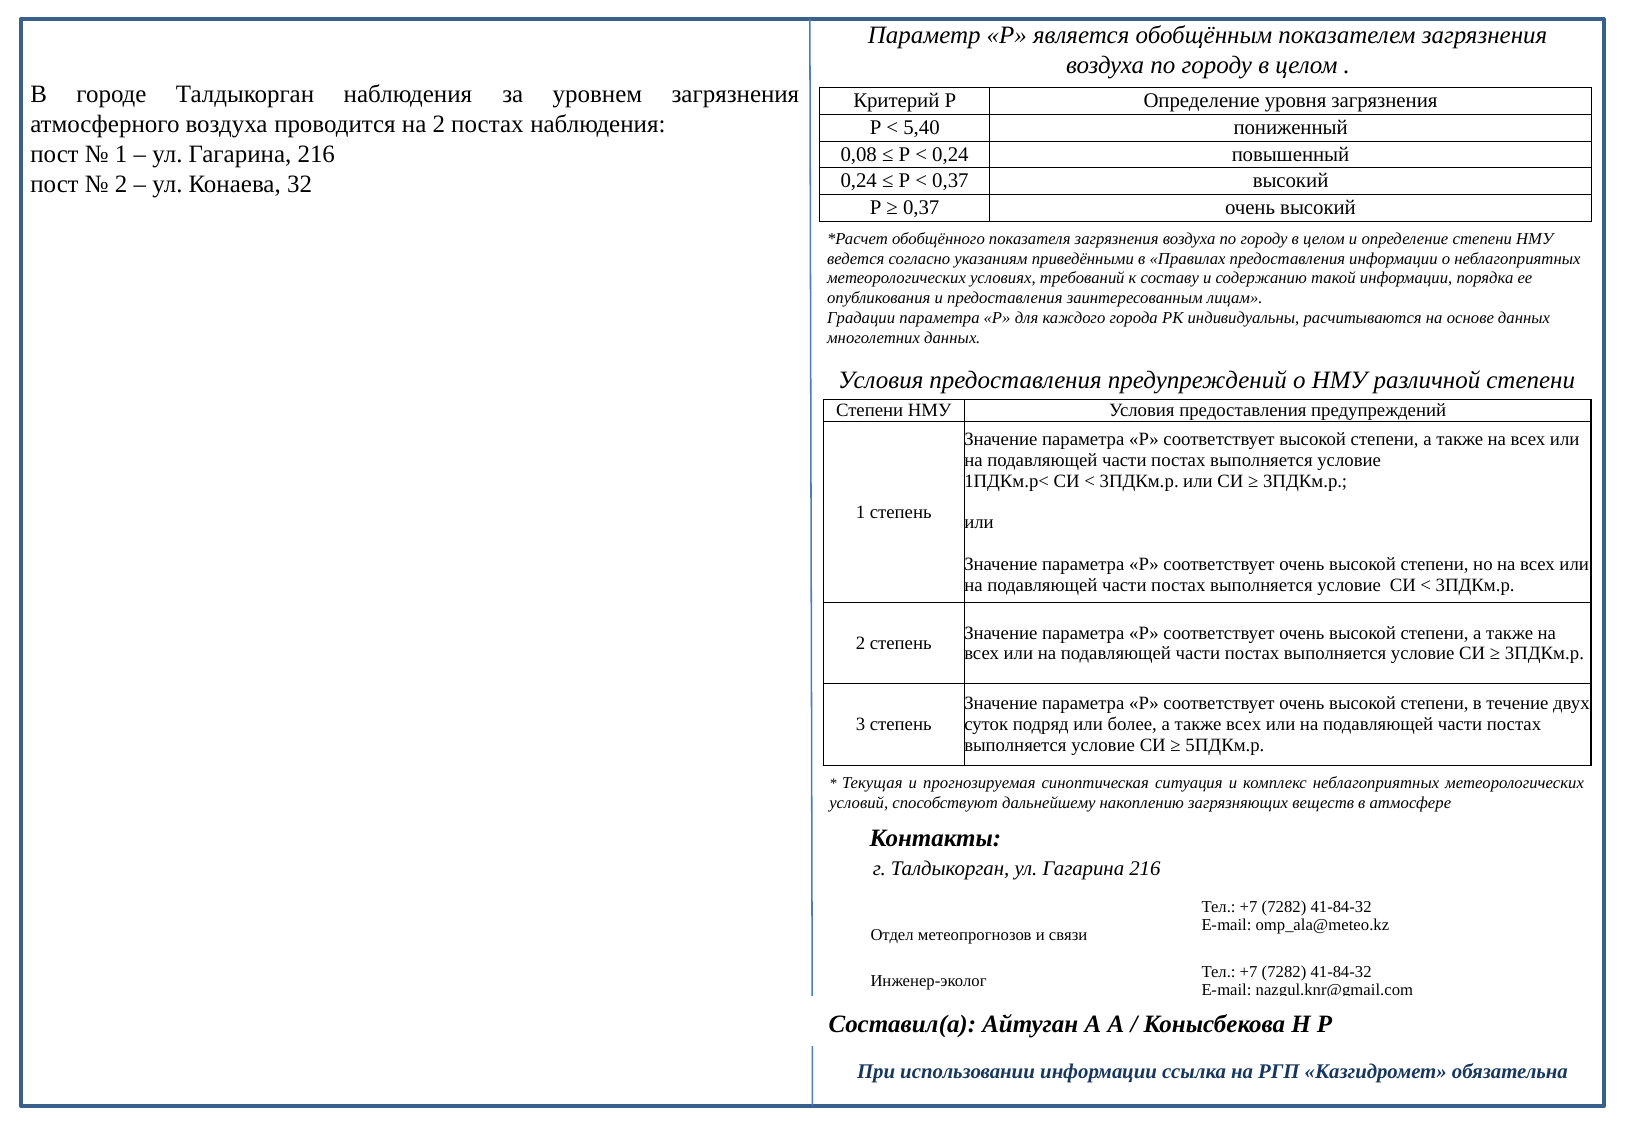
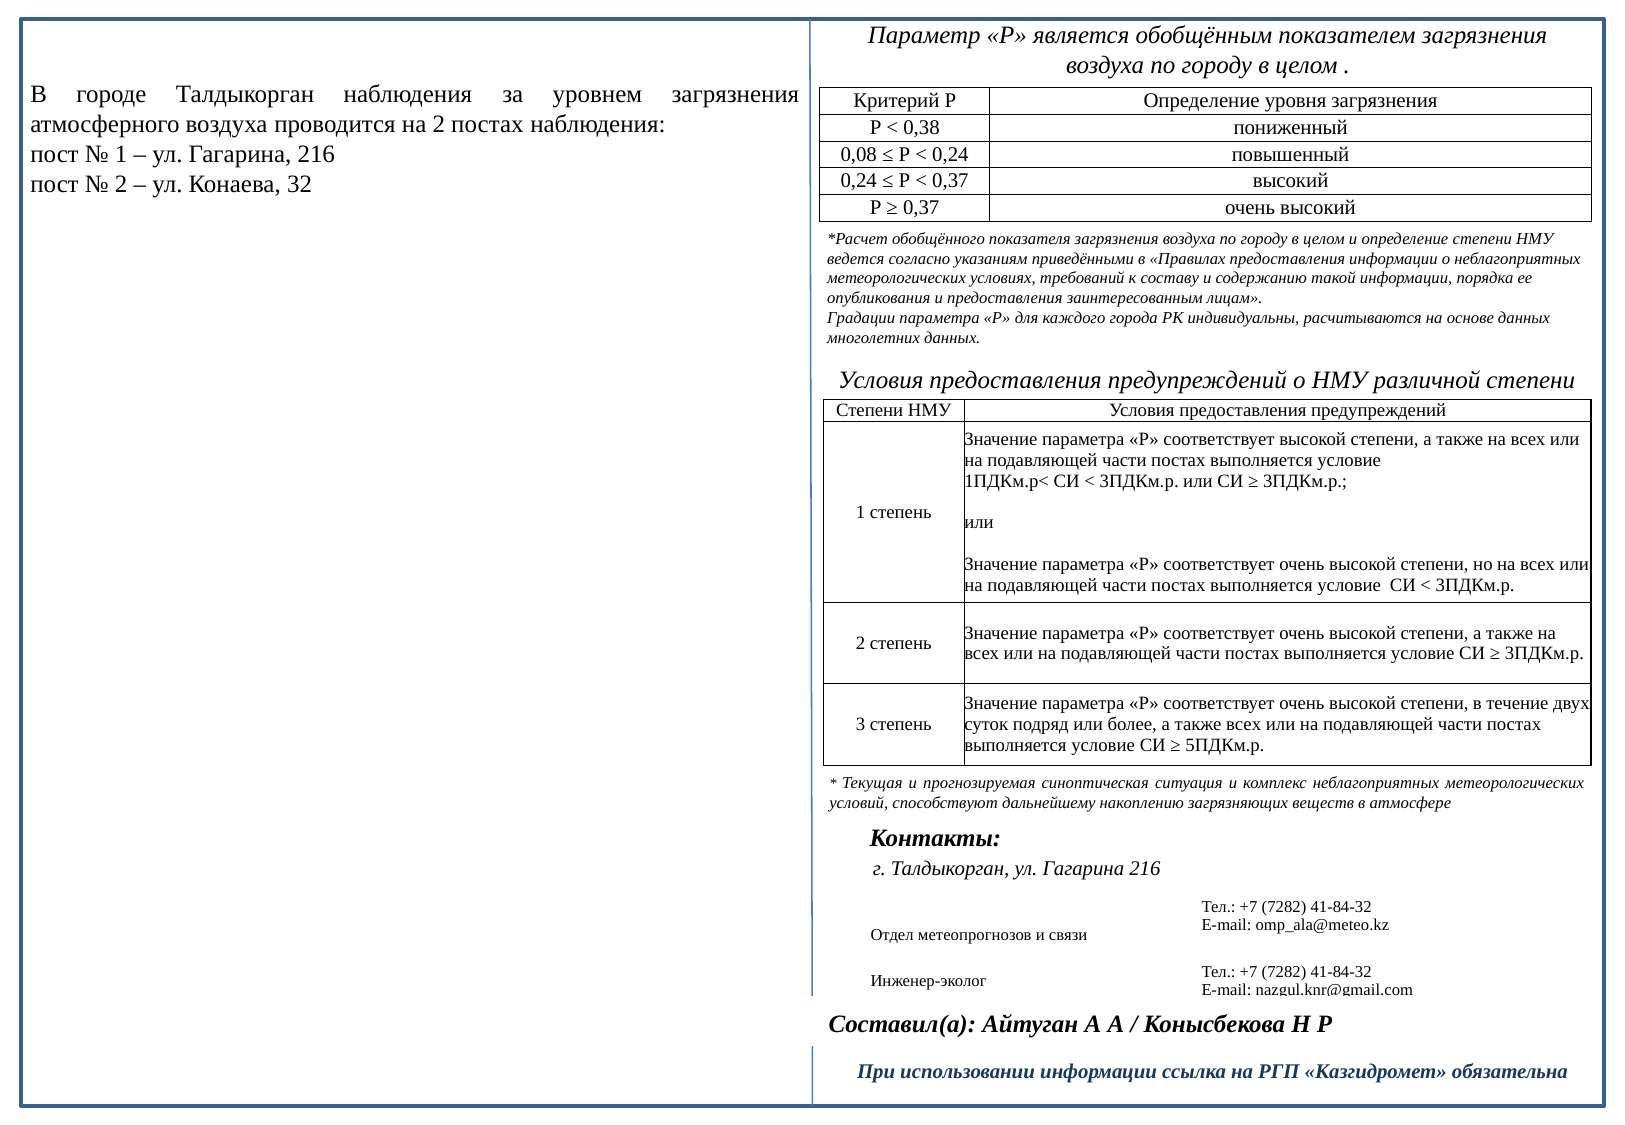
5,40: 5,40 -> 0,38 (921, 127)
